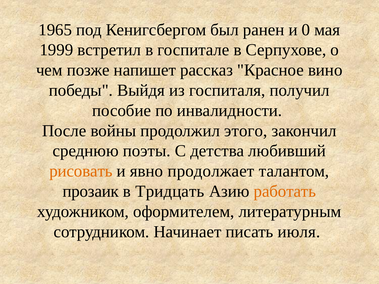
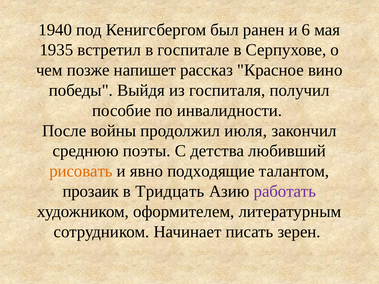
1965: 1965 -> 1940 (55, 30)
0: 0 -> 6 (306, 30)
1999: 1999 -> 1935 (56, 50)
этого: этого -> июля (246, 131)
продолжает: продолжает -> подходящие (211, 171)
работать colour: orange -> purple (285, 191)
июля: июля -> зерен (299, 232)
